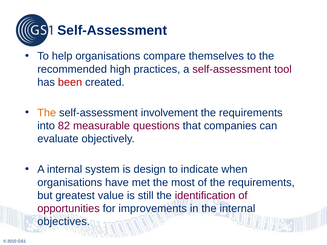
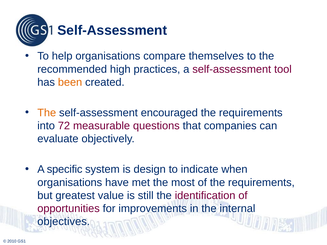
been colour: red -> orange (70, 82)
involvement: involvement -> encouraged (169, 113)
82: 82 -> 72 (64, 126)
A internal: internal -> specific (65, 170)
